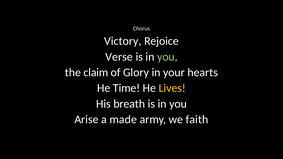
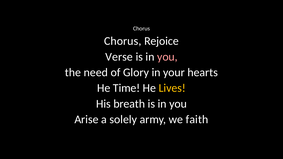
Victory: Victory -> Chorus (123, 41)
you colour: light green -> pink (167, 57)
claim: claim -> need (96, 72)
made: made -> solely (123, 120)
